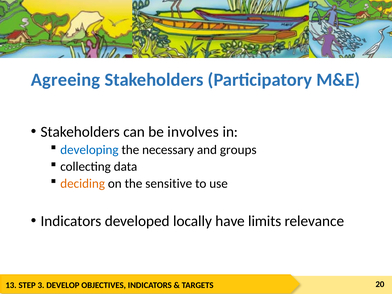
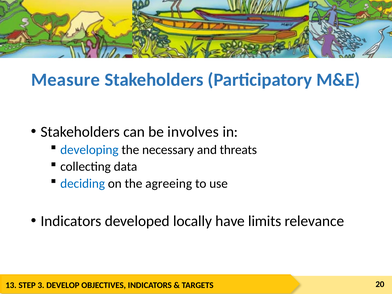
Agreeing: Agreeing -> Measure (66, 80)
groups: groups -> threats (238, 150)
deciding colour: orange -> blue (83, 183)
sensitive: sensitive -> agreeing (169, 183)
